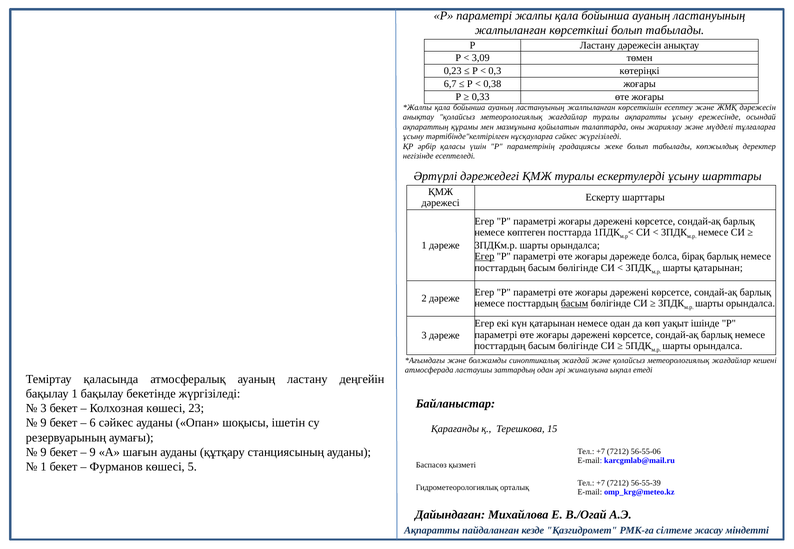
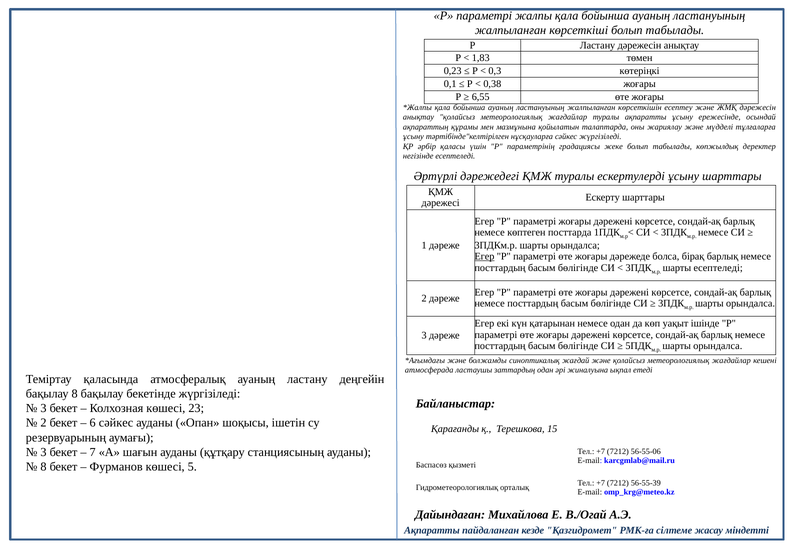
3,09: 3,09 -> 1,83 (481, 58)
6,7: 6,7 -> 0,1 (450, 84)
0,33: 0,33 -> 6,55 (481, 97)
шарты қатарынан: қатарынан -> есептеледі (718, 268)
басым underline: present -> none (574, 304)
бақылау 1: 1 -> 8 (75, 394)
9: 9 -> 2 (44, 423)
9: 9 -> 3 (44, 453)
9: 9 -> 7 (93, 453)
1: 1 -> 8 (44, 467)
